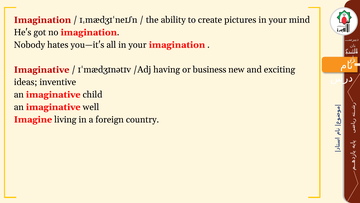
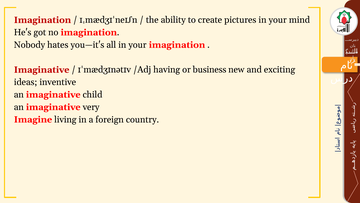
well: well -> very (91, 107)
